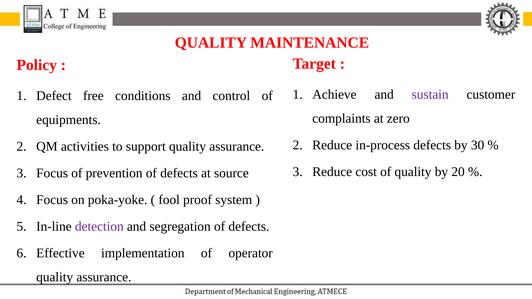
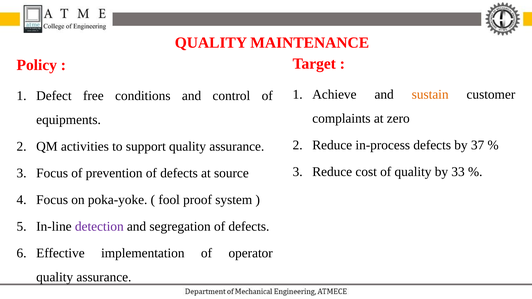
sustain colour: purple -> orange (430, 95)
30: 30 -> 37 (478, 145)
20: 20 -> 33 (458, 172)
